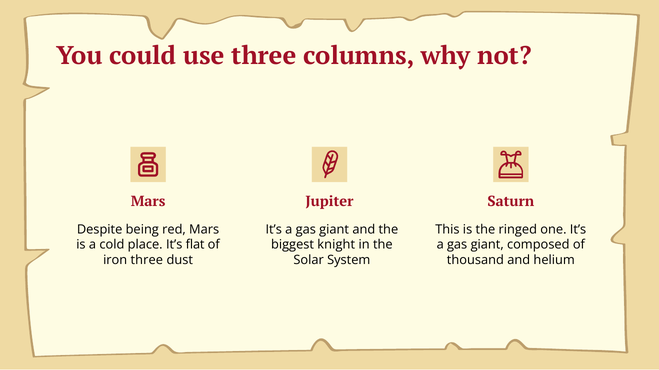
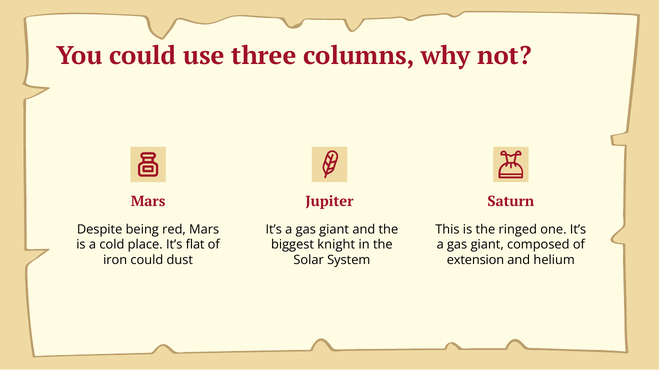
iron three: three -> could (147, 261)
thousand: thousand -> extension (475, 261)
